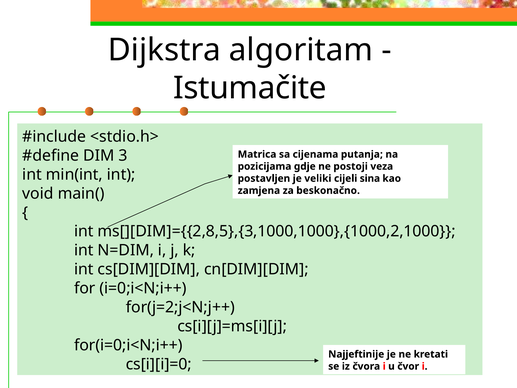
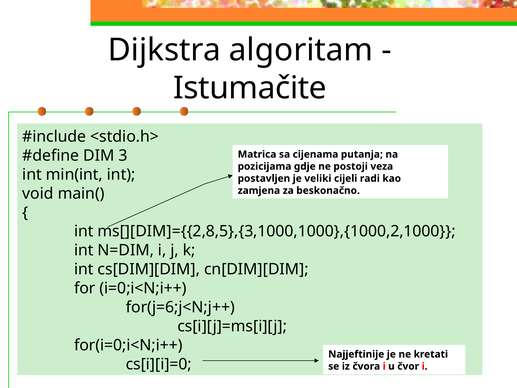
sina: sina -> radi (370, 178)
for(j=2;j<N;j++: for(j=2;j<N;j++ -> for(j=6;j<N;j++ (180, 307)
